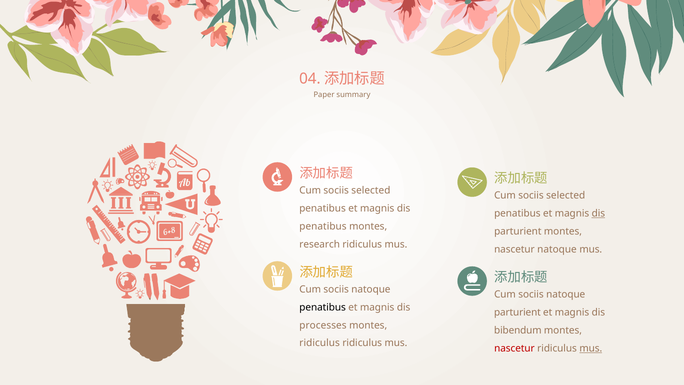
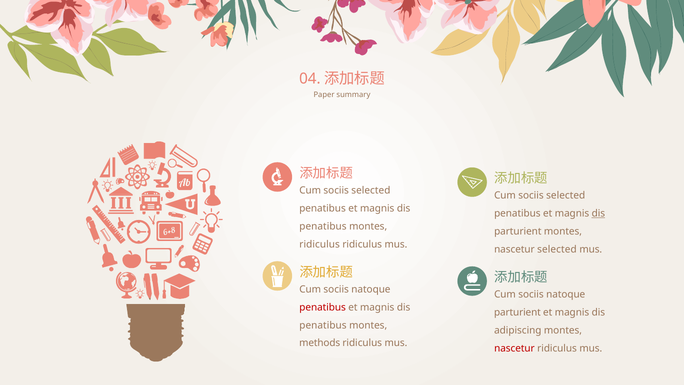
research: research -> ridiculus (320, 244)
nascetur natoque: natoque -> selected (557, 249)
penatibus colour: black -> red (323, 307)
processes: processes -> penatibus (323, 325)
bibendum: bibendum -> adipiscing (518, 330)
ridiculus: ridiculus -> methods (320, 343)
mus underline: present -> none (591, 348)
